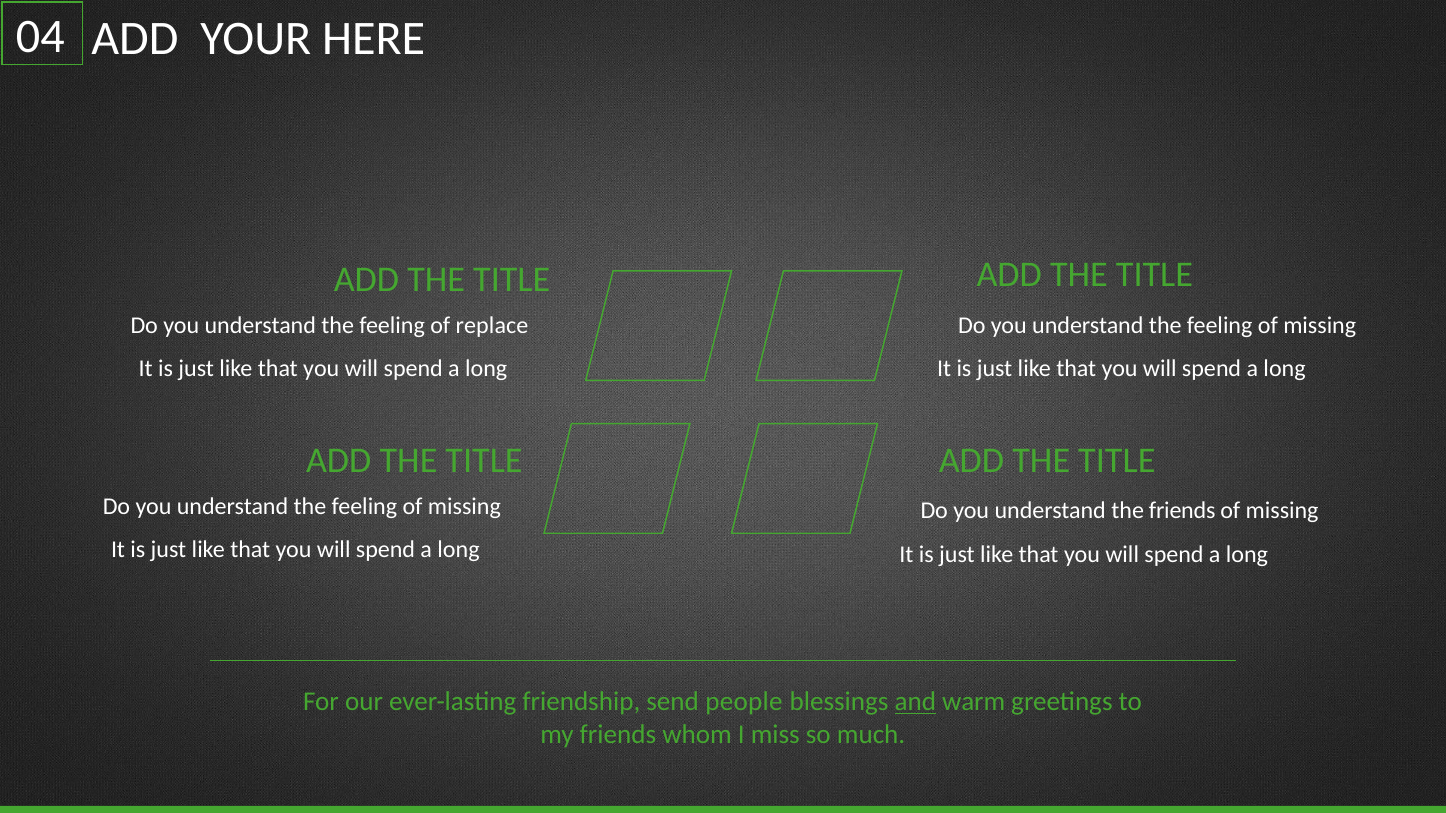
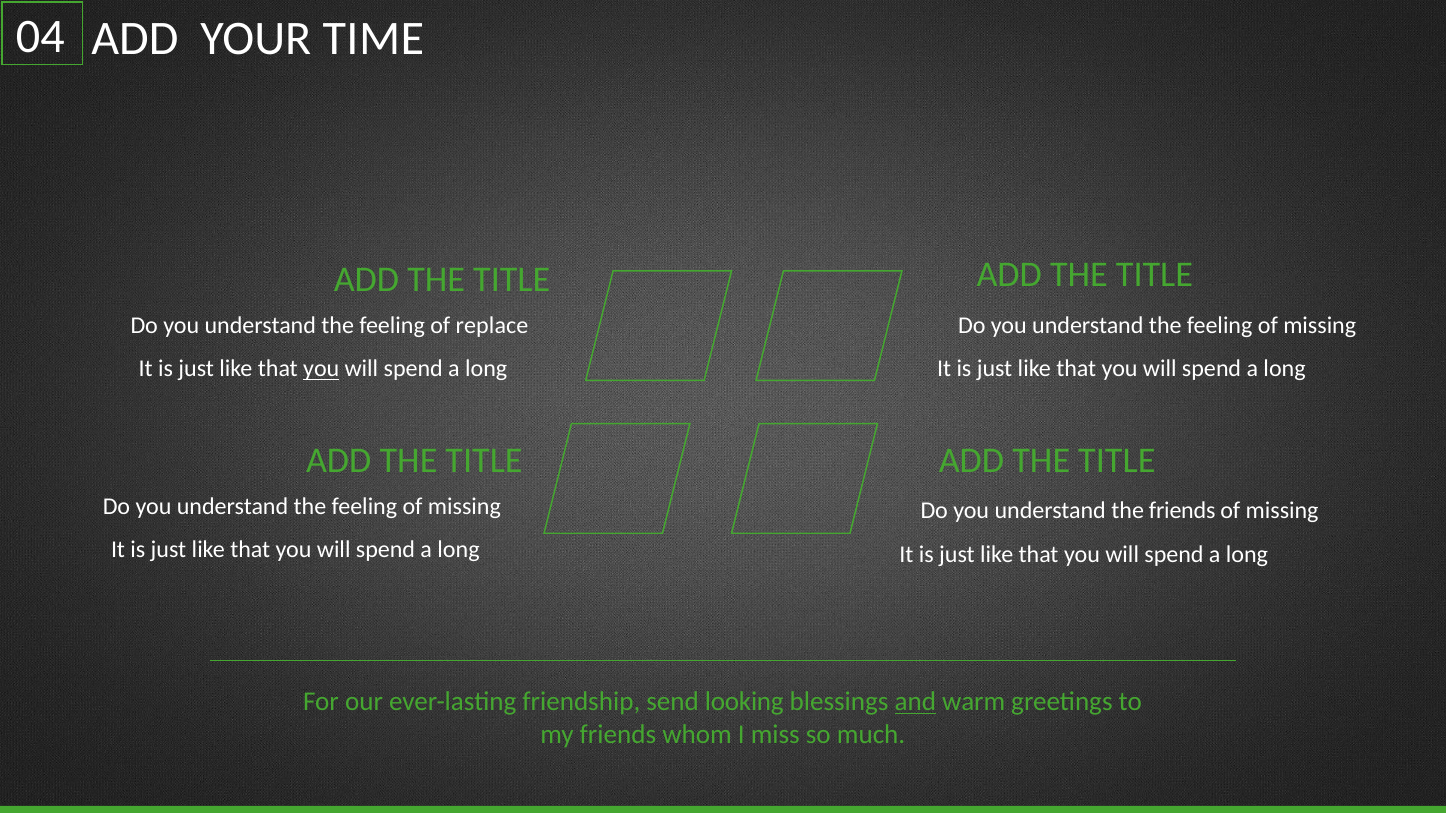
HERE: HERE -> TIME (373, 38)
you underline: none -> present (321, 369)
people: people -> looking (744, 702)
